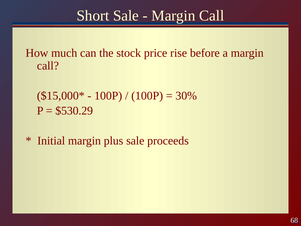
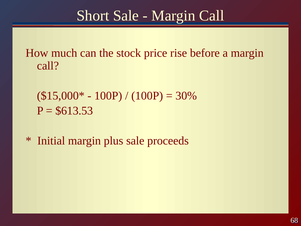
$530.29: $530.29 -> $613.53 (74, 111)
